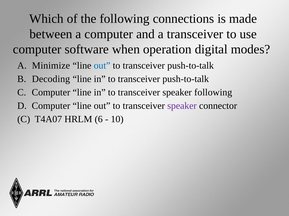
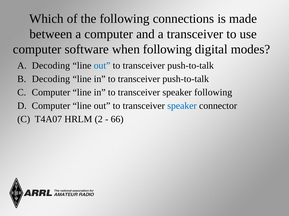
when operation: operation -> following (167, 50)
A Minimize: Minimize -> Decoding (51, 66)
speaker colour: purple -> blue (182, 106)
6: 6 -> 2 (99, 120)
10: 10 -> 66 (117, 120)
